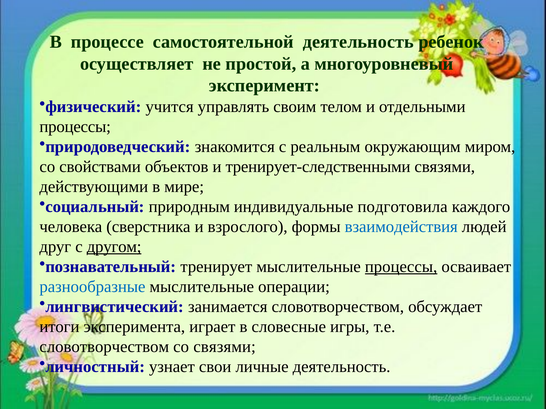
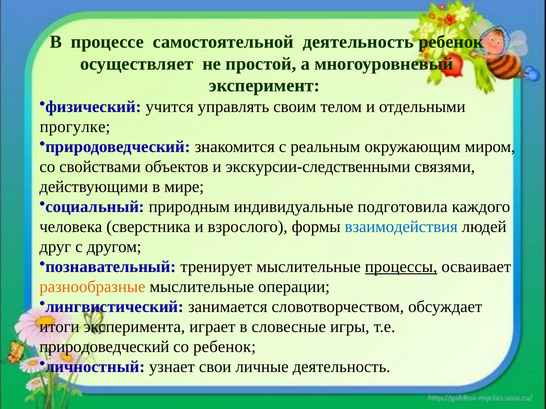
процессы: процессы -> прогулке (75, 127)
тренирует-следственными: тренирует-следственными -> экскурсии-следственными (318, 167)
другом underline: present -> none (114, 247)
разнообразные colour: blue -> orange (92, 287)
словотворчеством: словотворчеством -> природоведческий (104, 347)
со связями: связями -> ребенок (225, 347)
